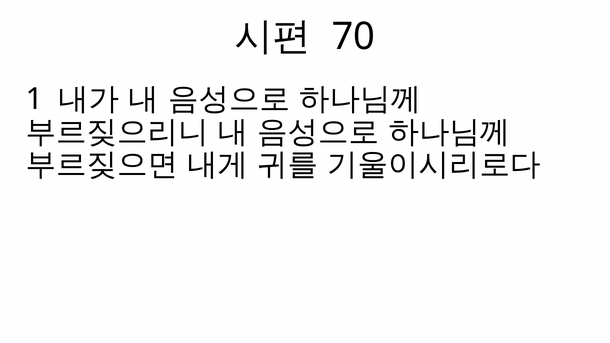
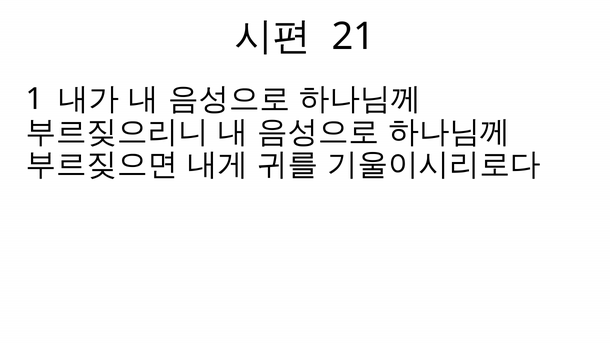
70: 70 -> 21 (353, 37)
